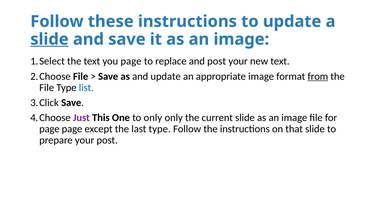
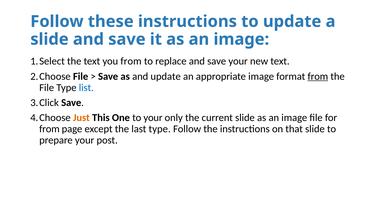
slide underline: present -> none (49, 39)
you page: page -> from (131, 61)
replace and post: post -> save (217, 61)
Just colour: purple -> orange (81, 118)
to only: only -> your (153, 118)
page: page -> from (49, 129)
